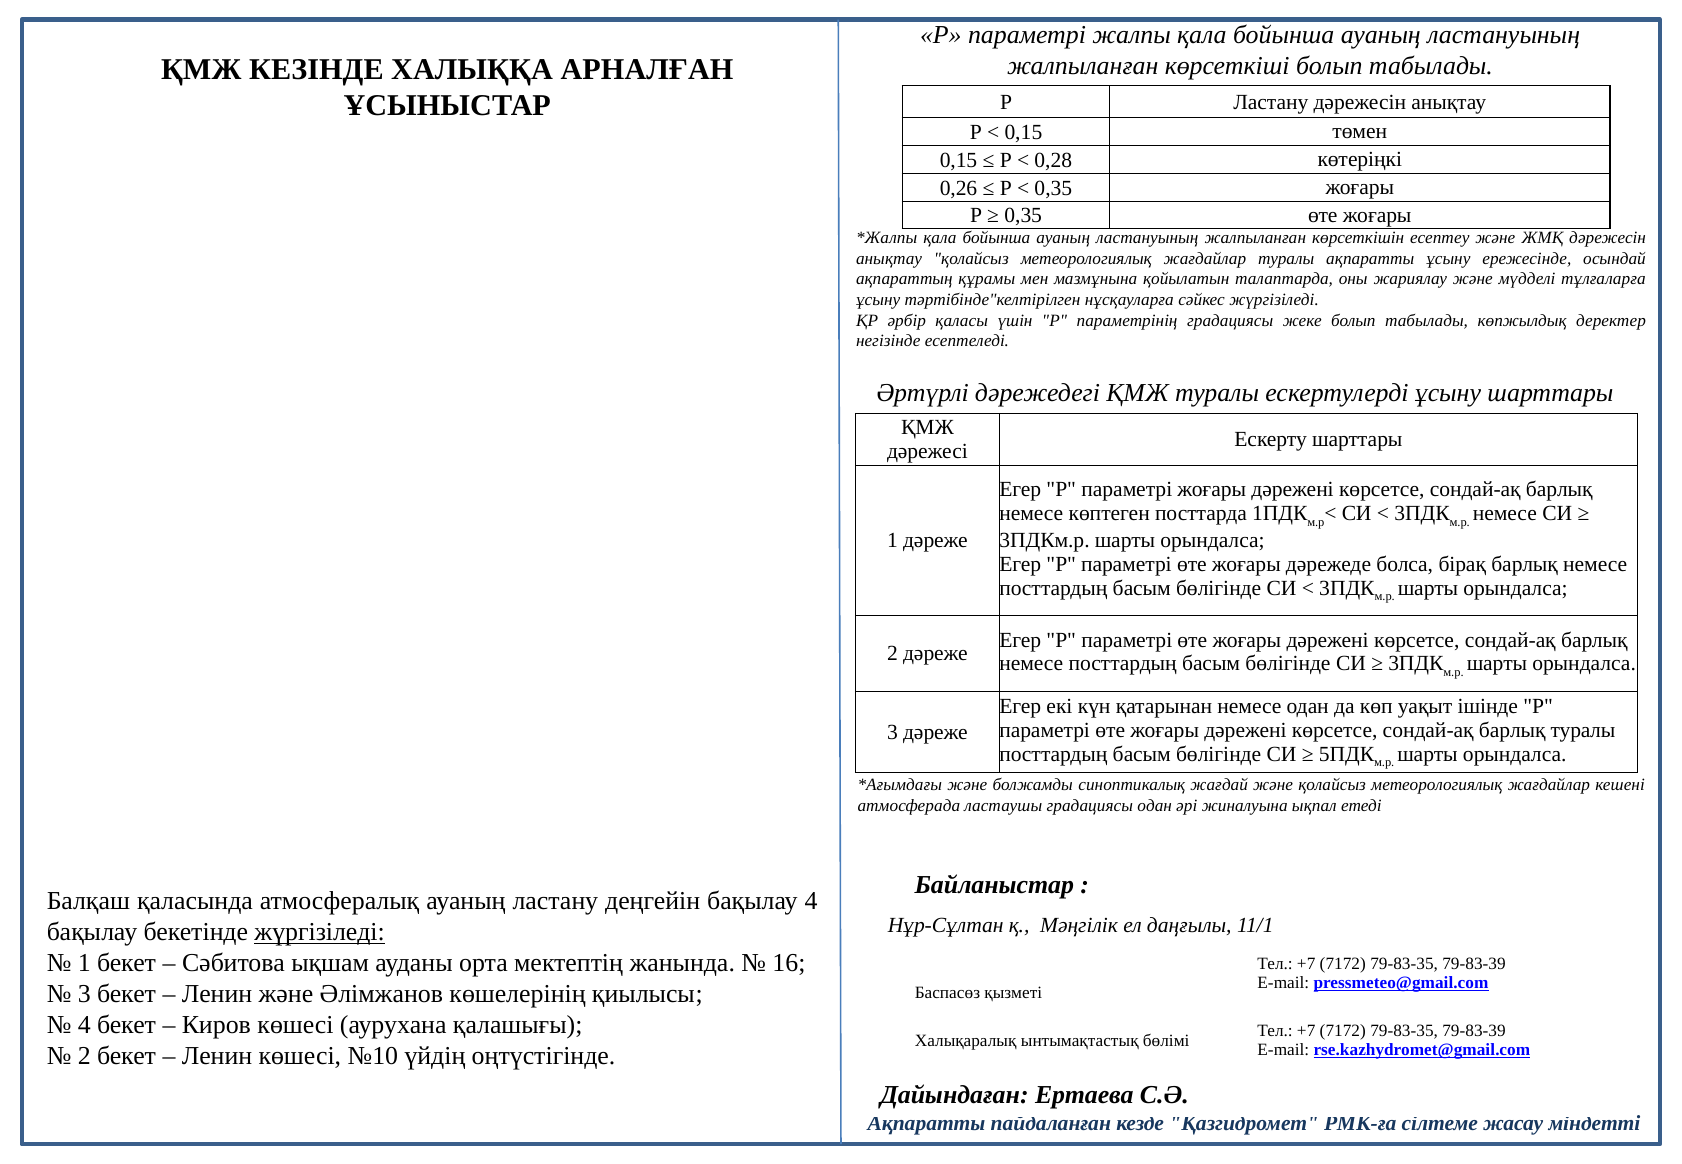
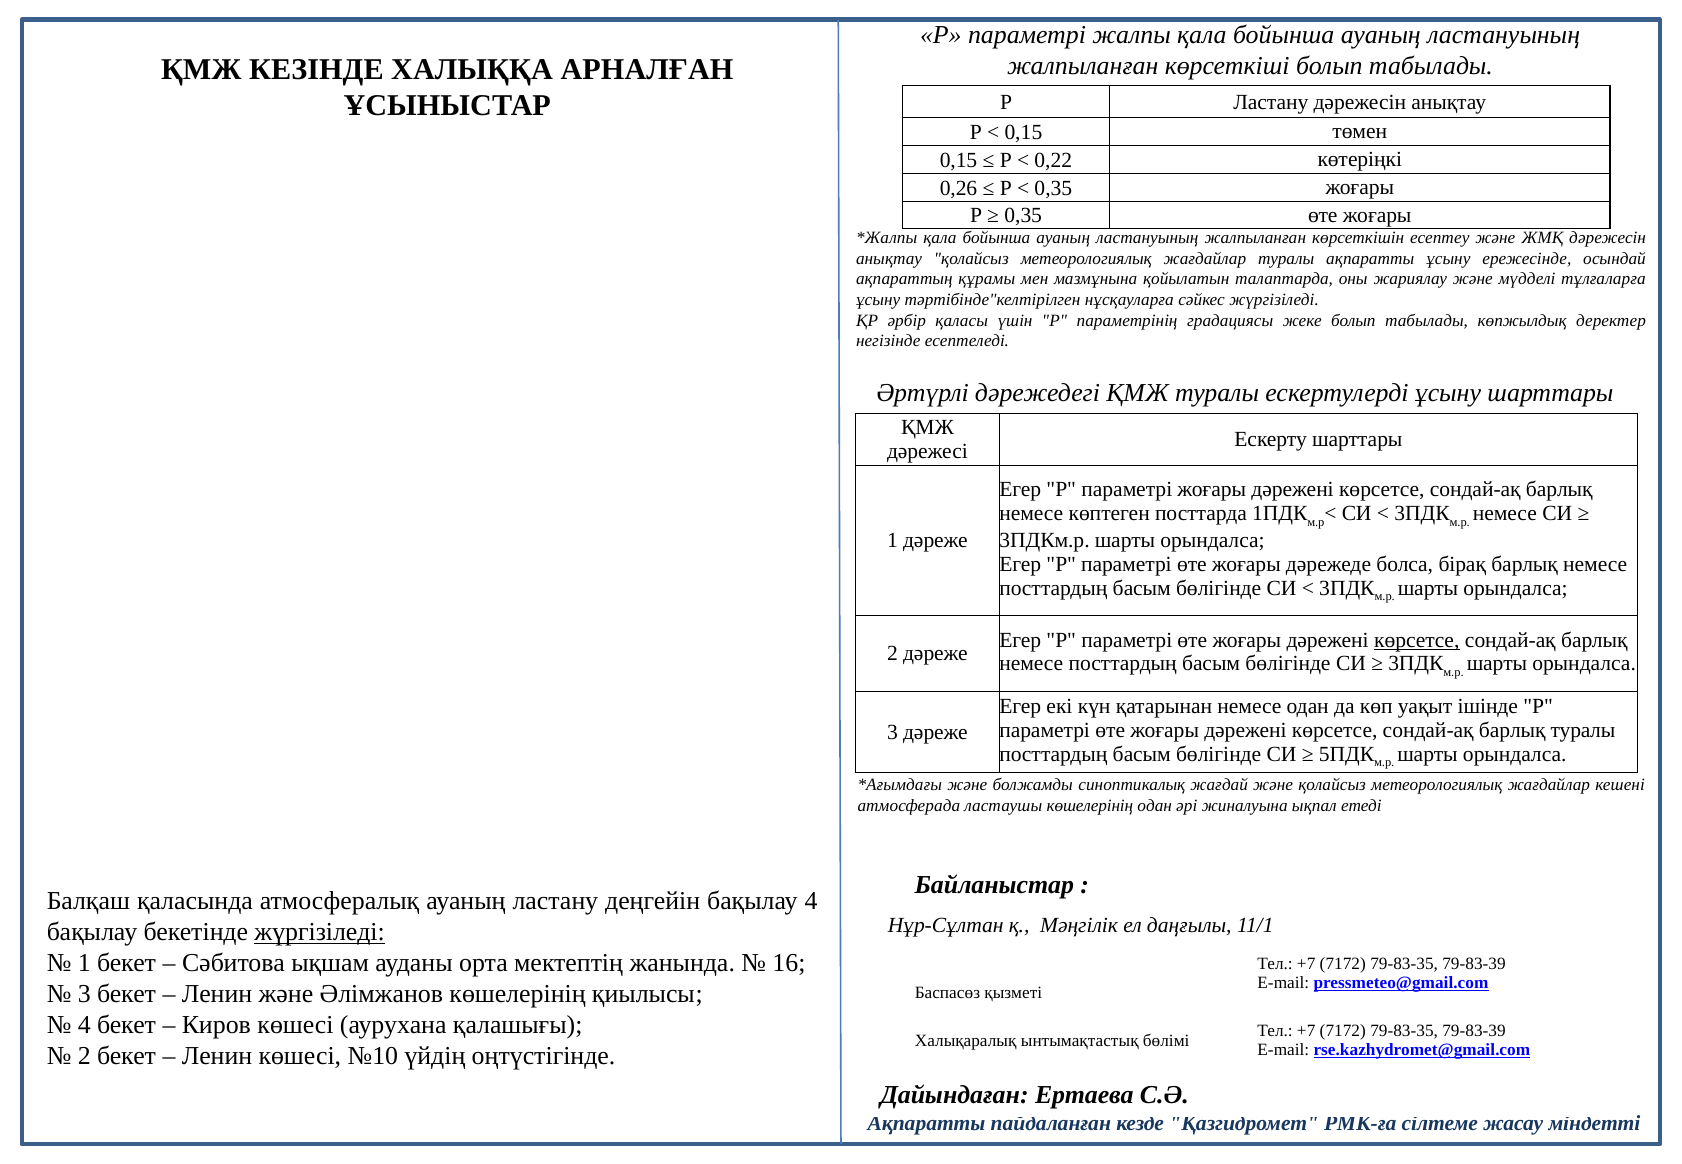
0,28: 0,28 -> 0,22 (1053, 160)
көрсетсе underline: none -> present (1417, 640)
ластаушы градациясы: градациясы -> көшелерінің (1090, 806)
